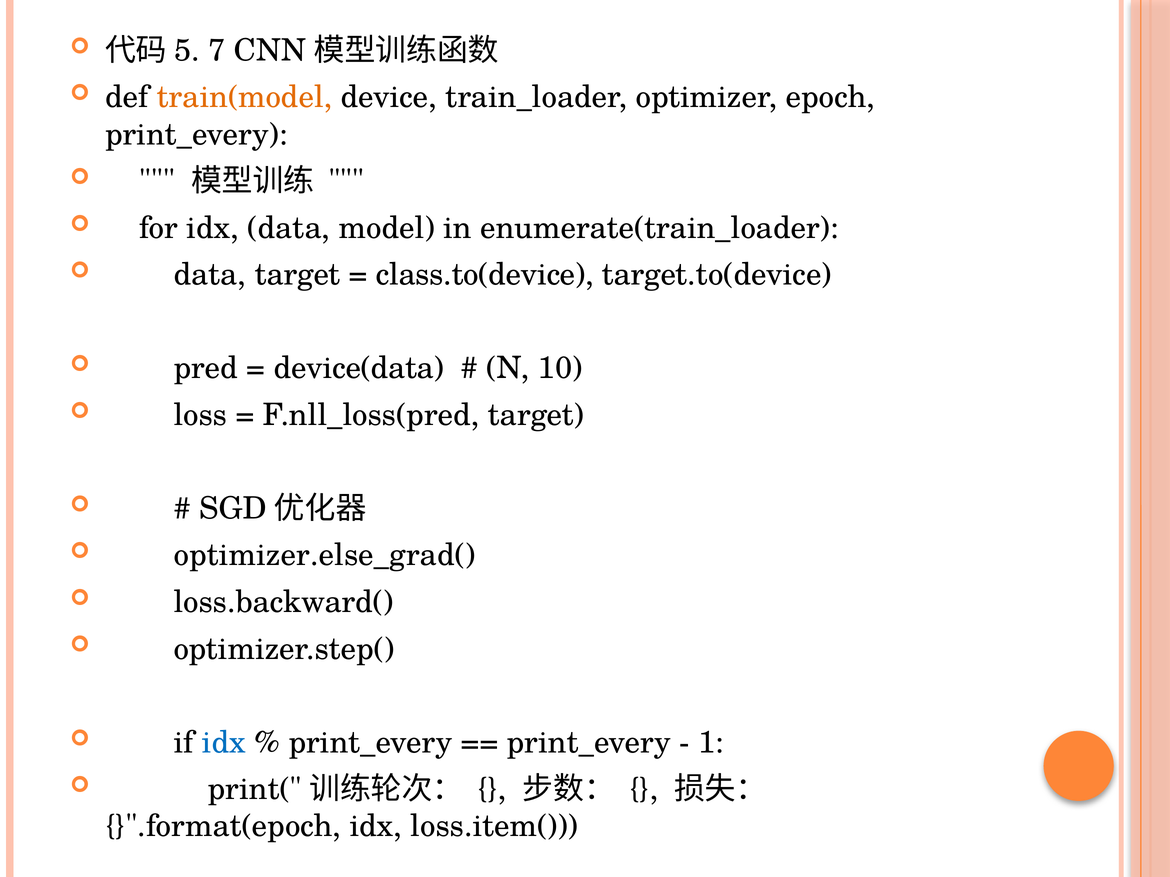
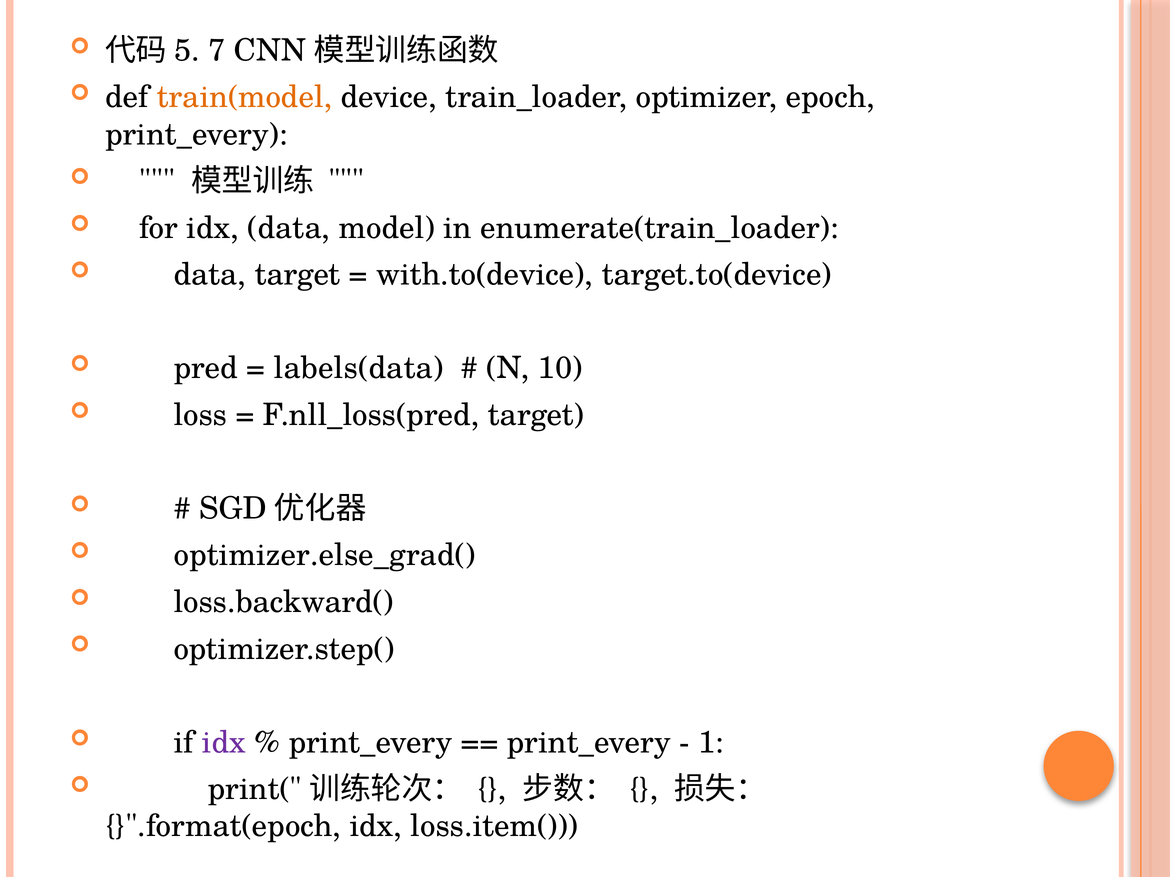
class.to(device: class.to(device -> with.to(device (485, 275)
device(data: device(data -> labels(data (359, 368)
idx colour: blue -> purple (224, 743)
